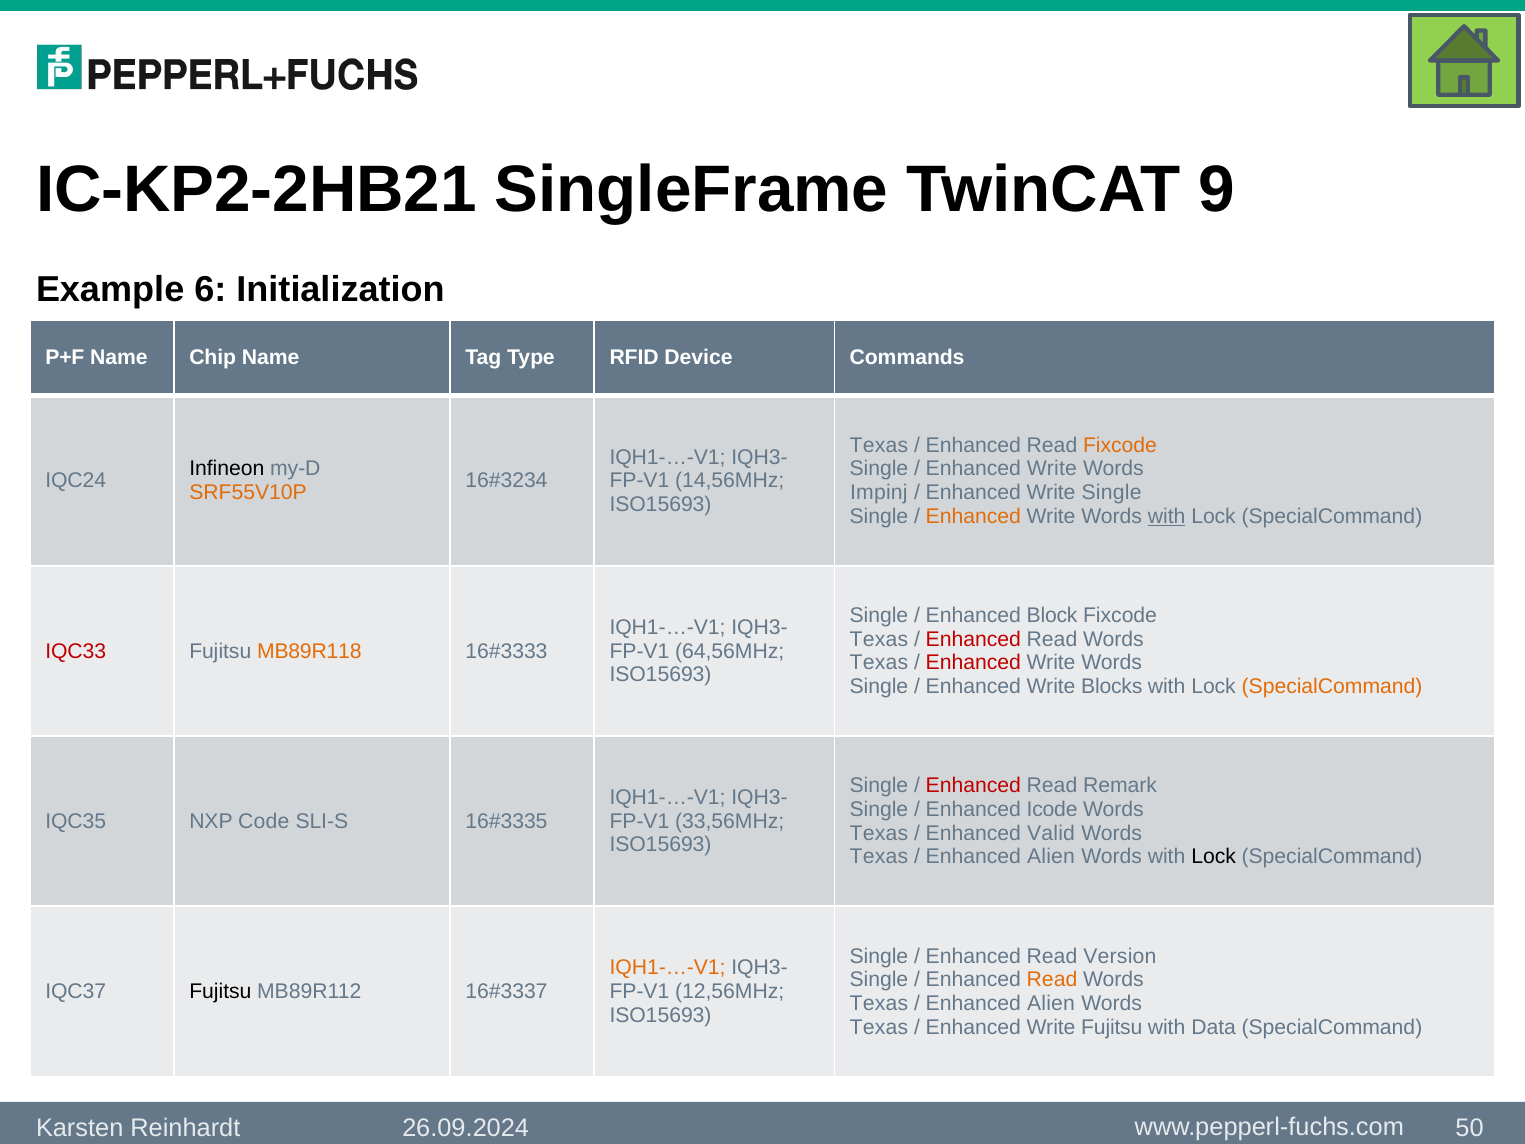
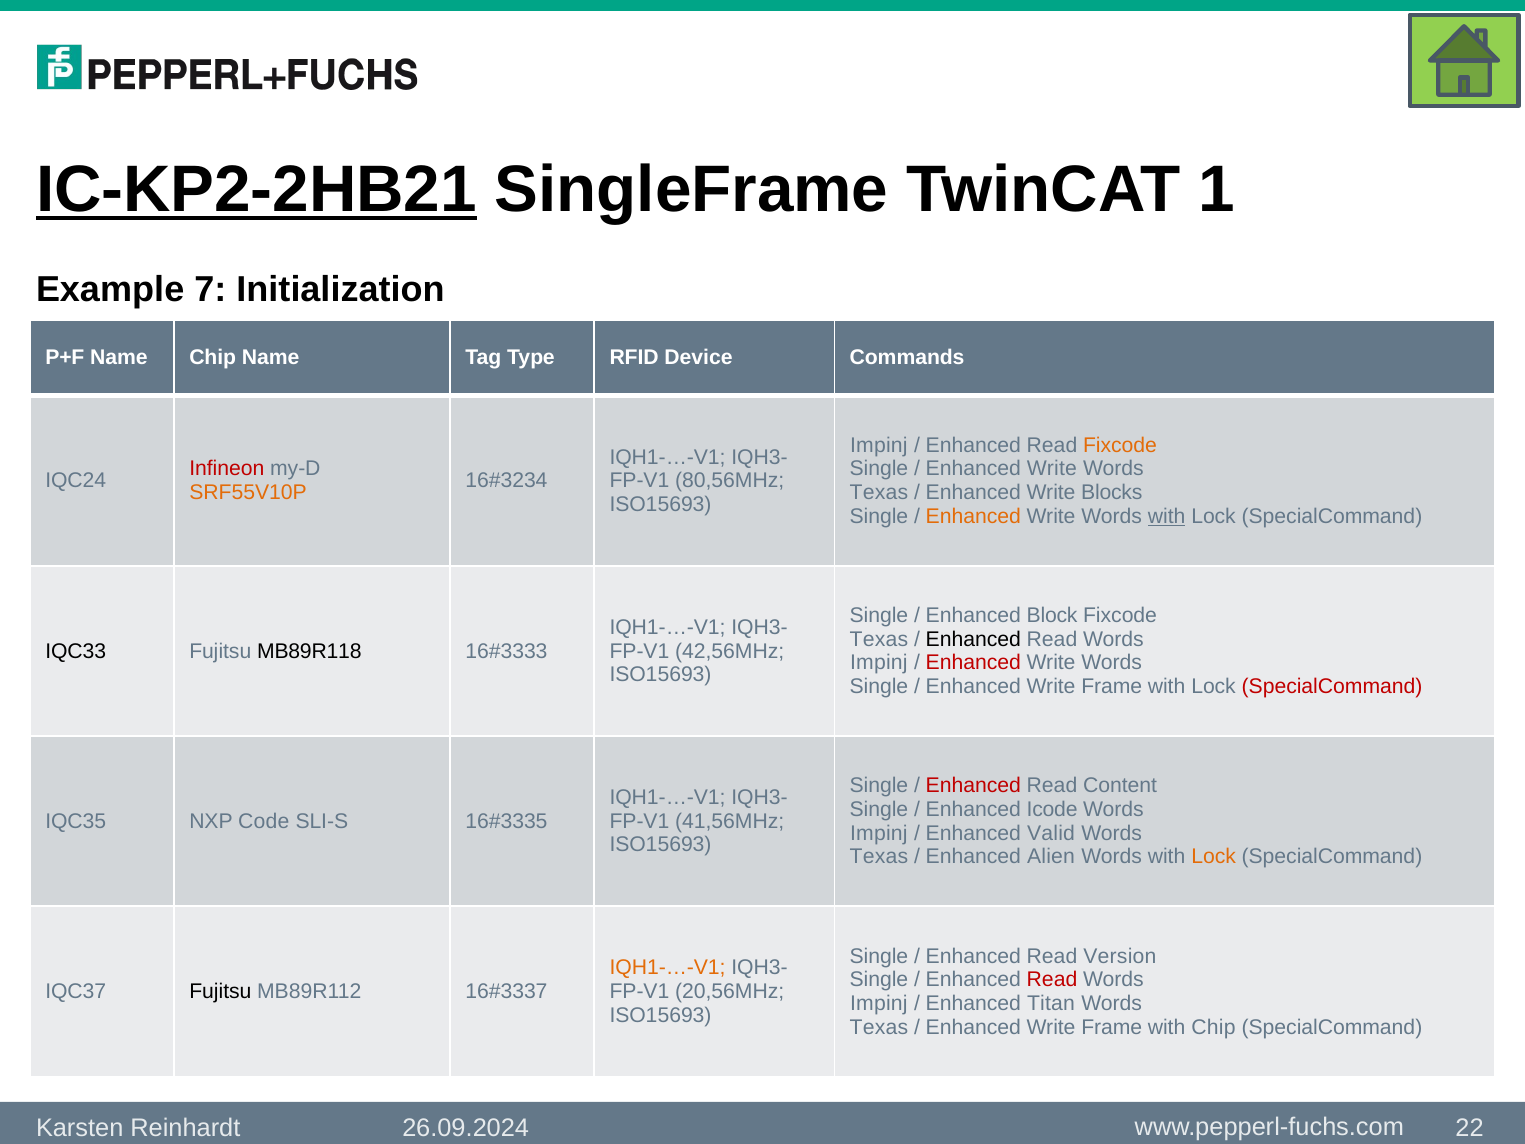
IC-KP2-2HB21 underline: none -> present (256, 190)
9: 9 -> 1 (1217, 190)
6: 6 -> 7 (210, 289)
Texas: Texas -> Impinj (879, 445)
Infineon colour: black -> red (227, 469)
14,56MHz: 14,56MHz -> 80,56MHz (730, 481)
Impinj: Impinj -> Texas (879, 493)
Write Single: Single -> Blocks (1112, 493)
Enhanced colour: red -> black (973, 639)
IQC33 colour: red -> black (76, 651)
MB89R118 colour: orange -> black (309, 651)
64,56MHz: 64,56MHz -> 42,56MHz (730, 651)
Texas: Texas -> Impinj (879, 663)
Blocks: Blocks -> Frame (1112, 686)
SpecialCommand colour: orange -> red (1332, 686)
Remark: Remark -> Content (1120, 786)
33,56MHz: 33,56MHz -> 41,56MHz (730, 821)
Texas: Texas -> Impinj (879, 833)
Lock colour: black -> orange (1214, 857)
Read colour: orange -> red (1052, 980)
12,56MHz: 12,56MHz -> 20,56MHz (730, 991)
Texas: Texas -> Impinj (879, 1003)
Alien: Alien -> Titan (1051, 1003)
Fujitsu: Fujitsu -> Frame (1112, 1027)
with Data: Data -> Chip (1213, 1027)
50: 50 -> 22 (1470, 1127)
